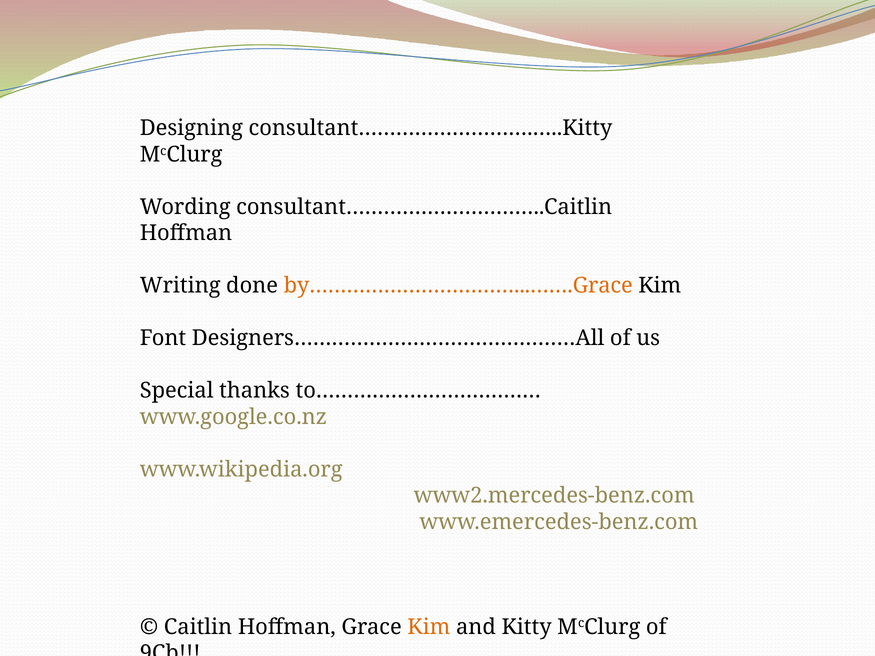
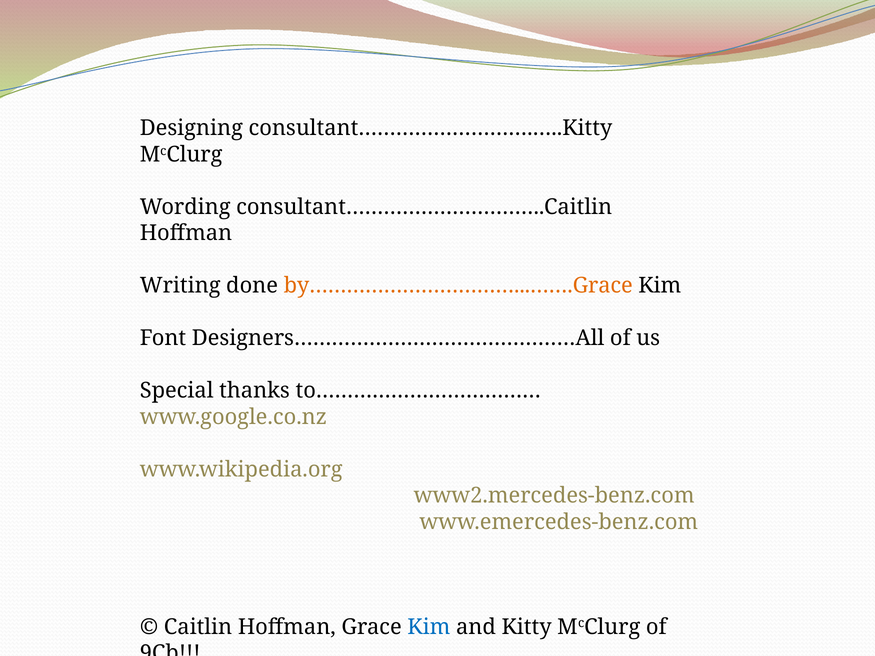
Kim colour: orange -> blue (429, 627)
